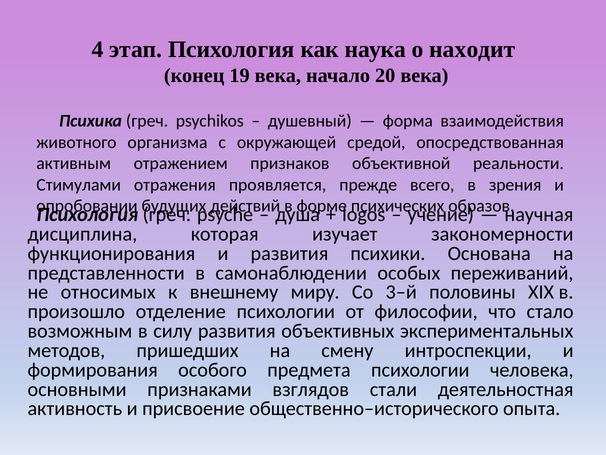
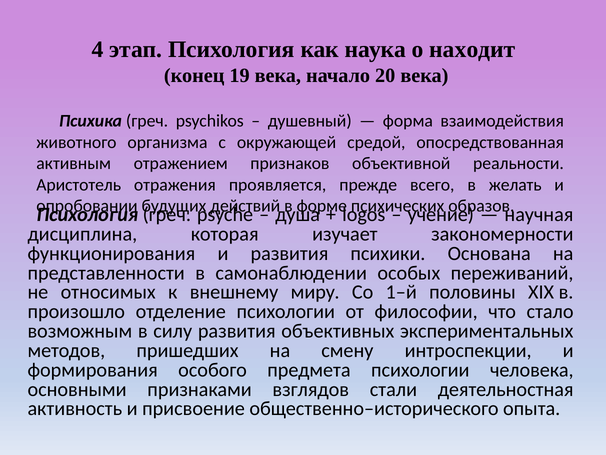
Стимулами: Стимулами -> Аристотель (79, 185)
зрения: зрения -> желать (515, 185)
3–й: 3–й -> 1–й (401, 292)
